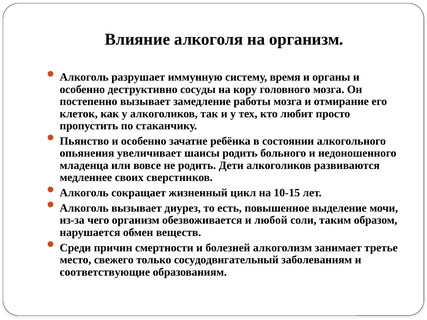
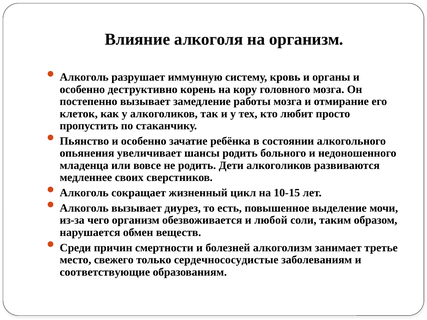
время: время -> кровь (285, 77)
сосуды: сосуды -> корень (198, 89)
сосудодвигательный: сосудодвигательный -> сердечнососудистые (226, 260)
